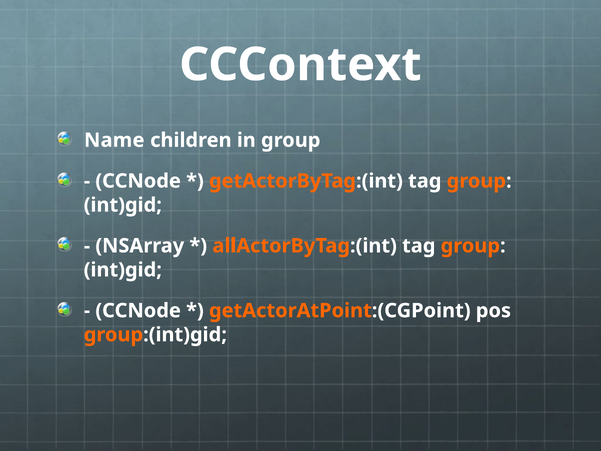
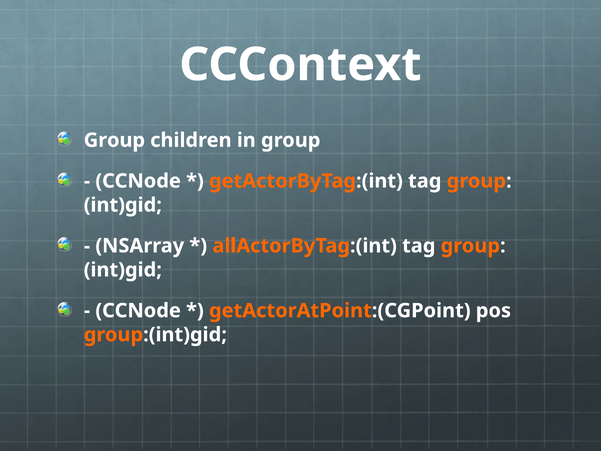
Name: Name -> Group (114, 140)
